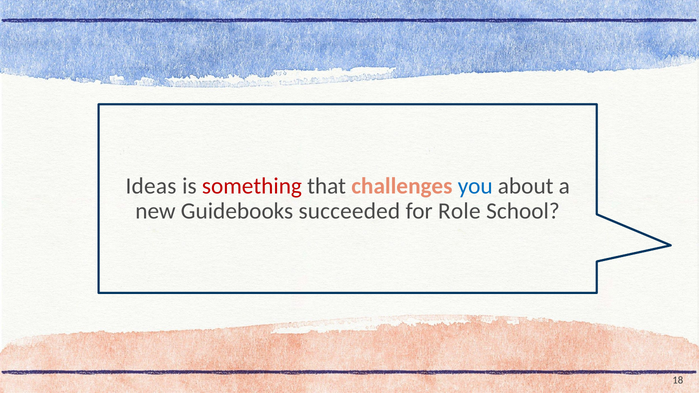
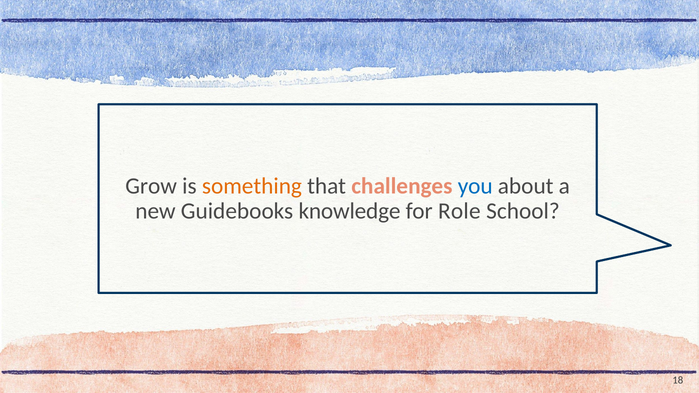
Ideas: Ideas -> Grow (151, 186)
something colour: red -> orange (252, 186)
succeeded: succeeded -> knowledge (350, 211)
